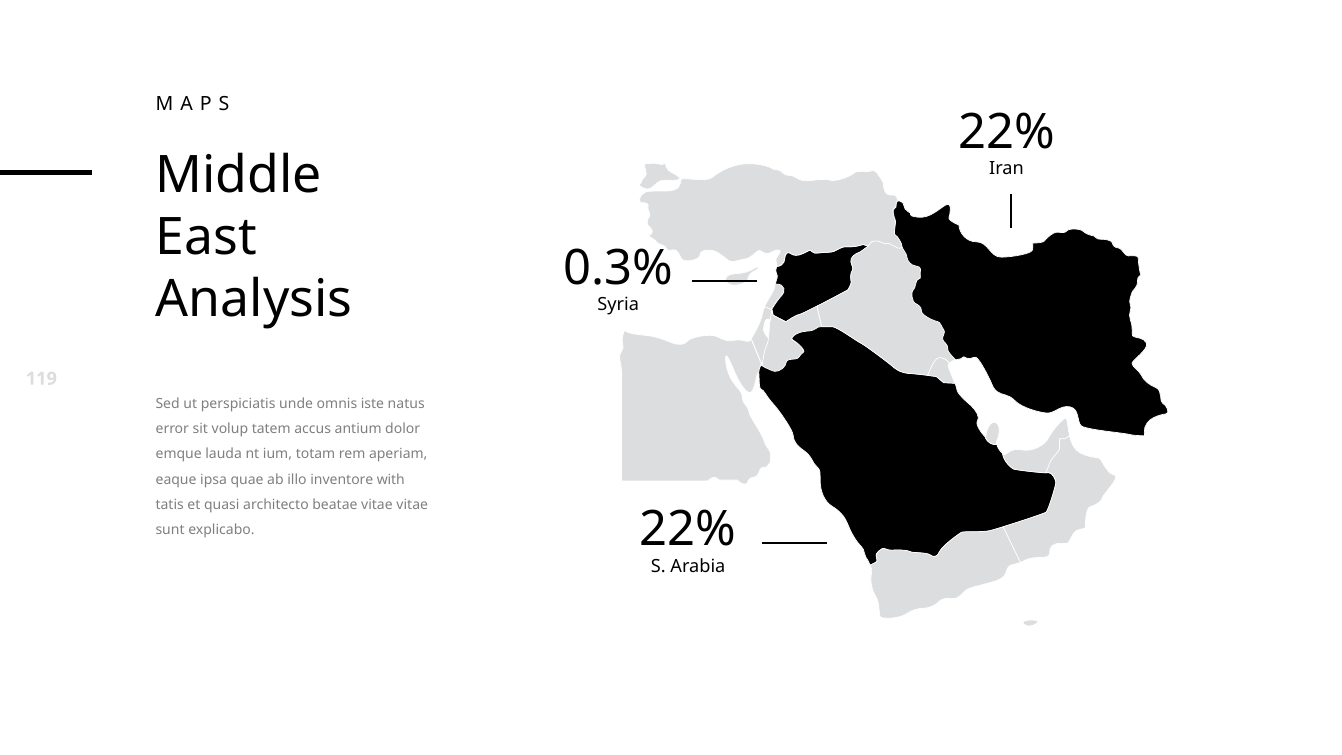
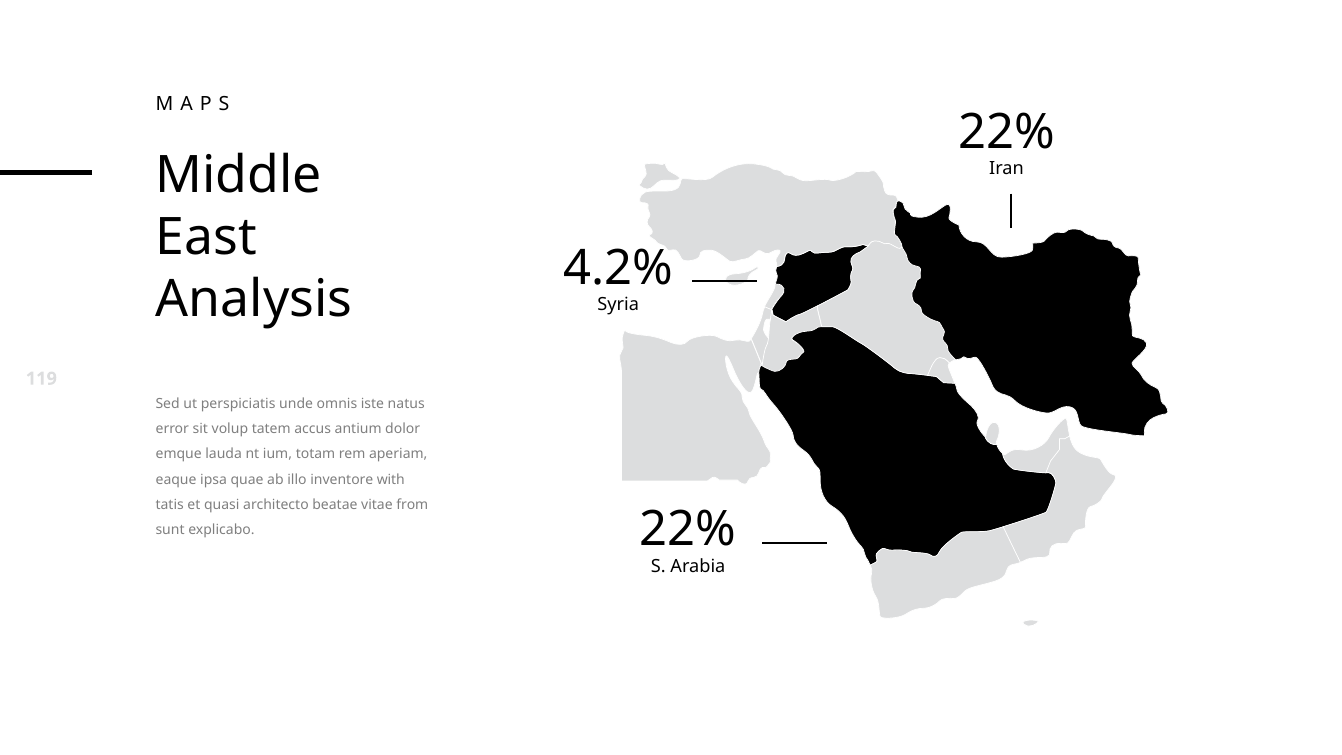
0.3%: 0.3% -> 4.2% (618, 268)
vitae vitae: vitae -> from (412, 505)
